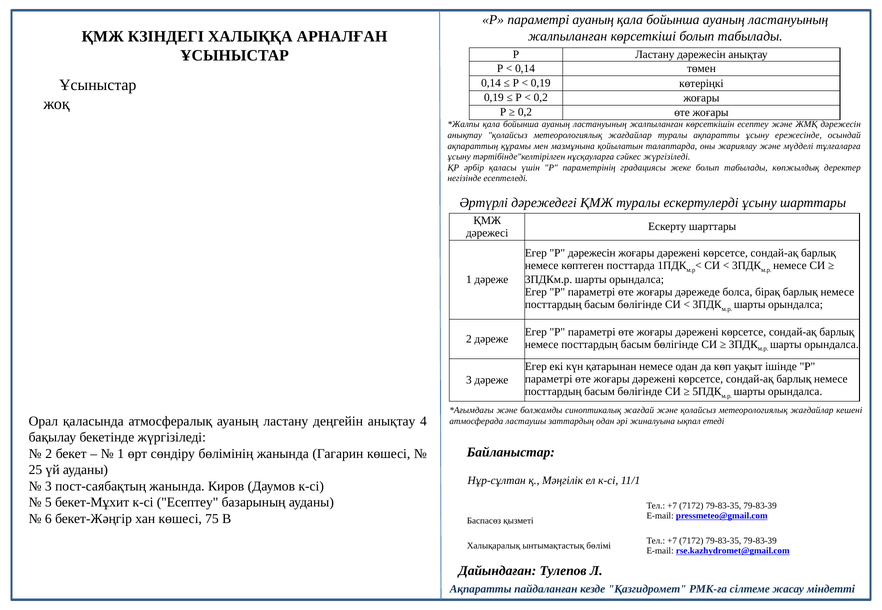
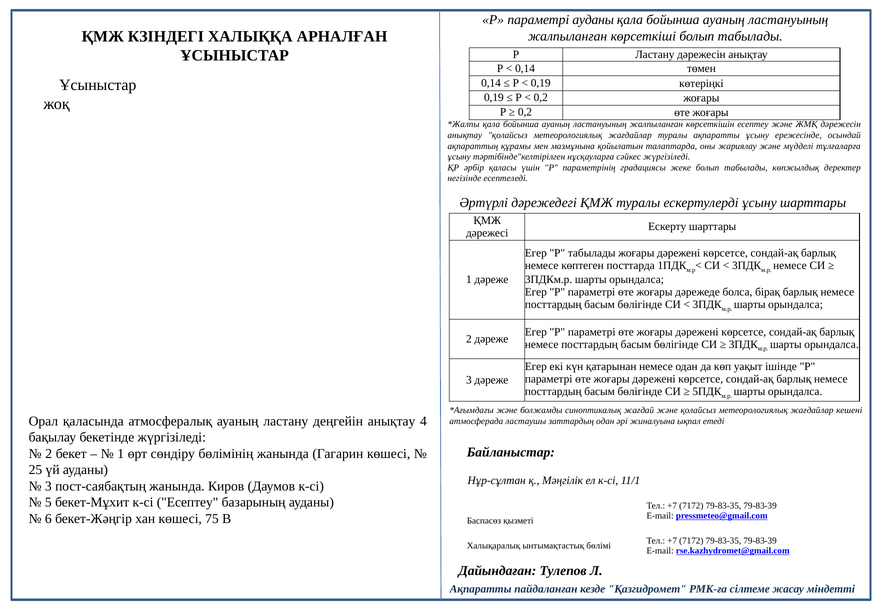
параметрі ауаның: ауаның -> ауданы (593, 20)
Р дәрежесін: дәрежесін -> табылады (592, 253)
